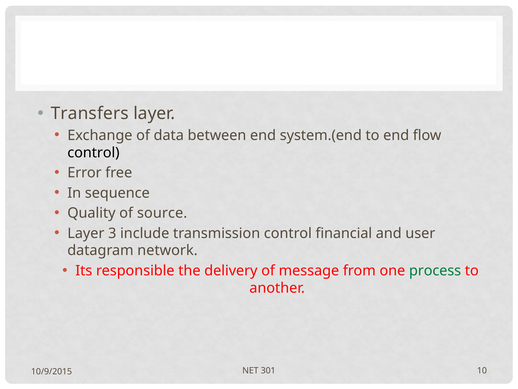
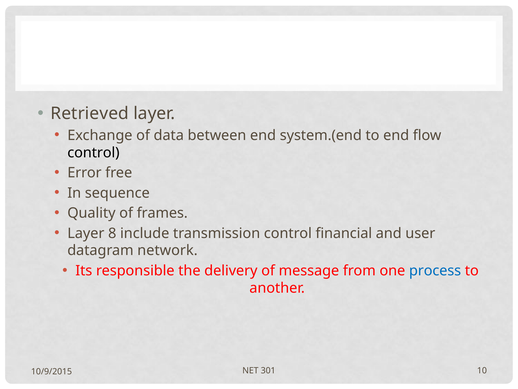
Transfers: Transfers -> Retrieved (90, 113)
source: source -> frames (162, 213)
3: 3 -> 8 (112, 233)
process colour: green -> blue (435, 270)
